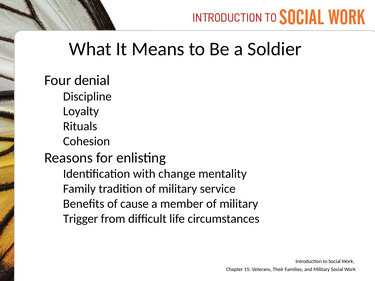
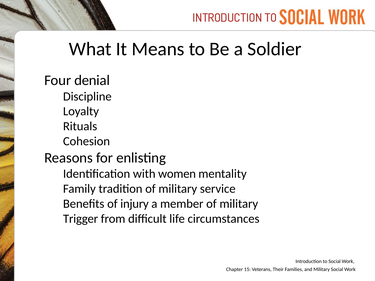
change: change -> women (177, 174)
cause: cause -> injury (135, 204)
